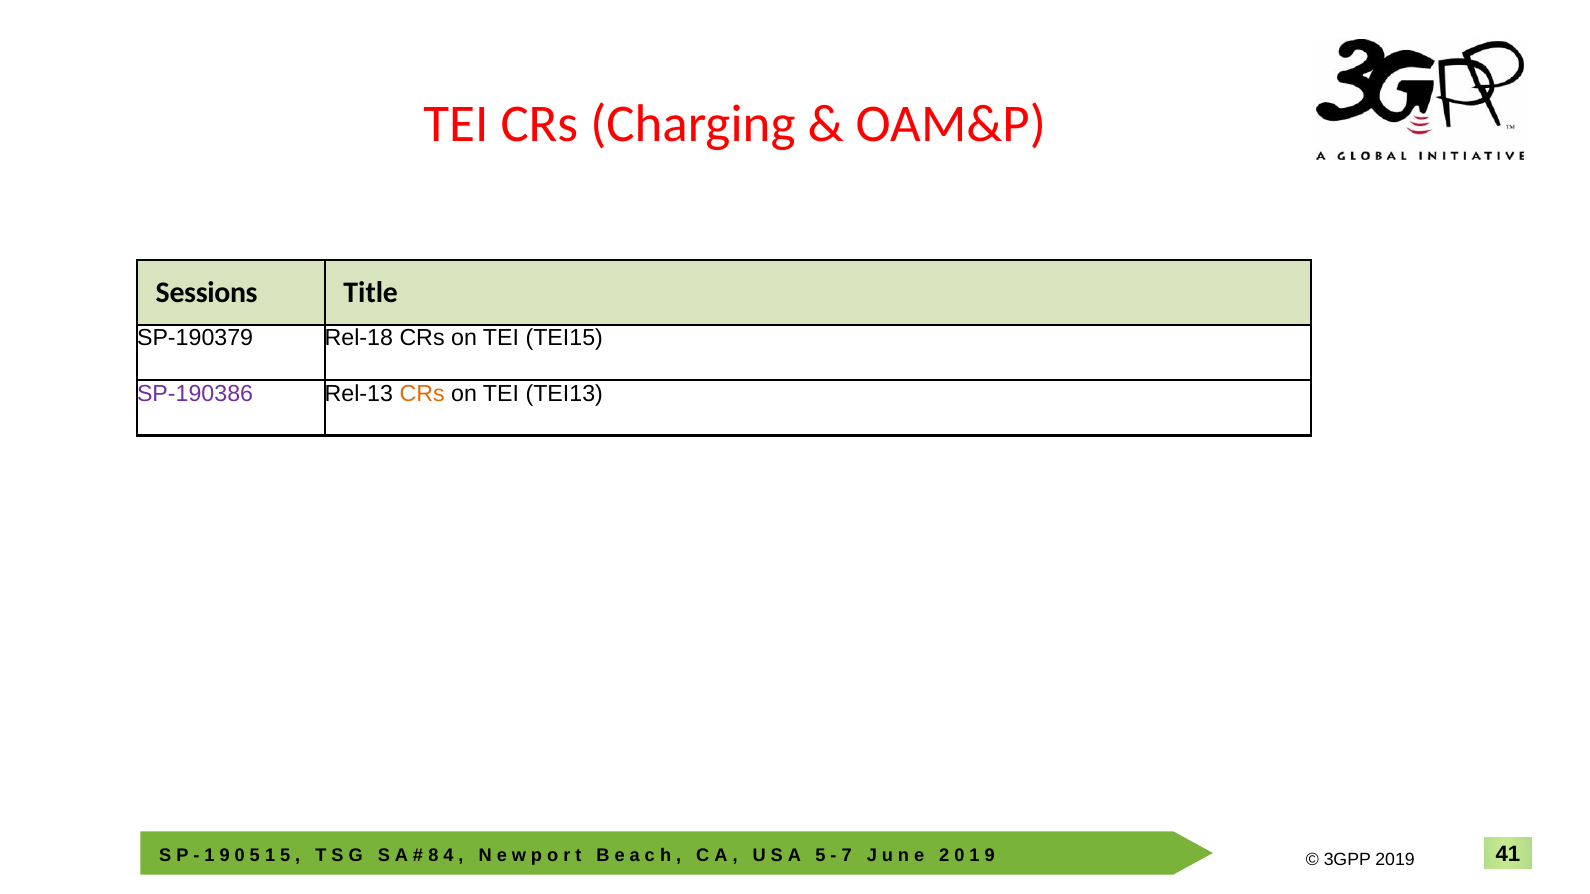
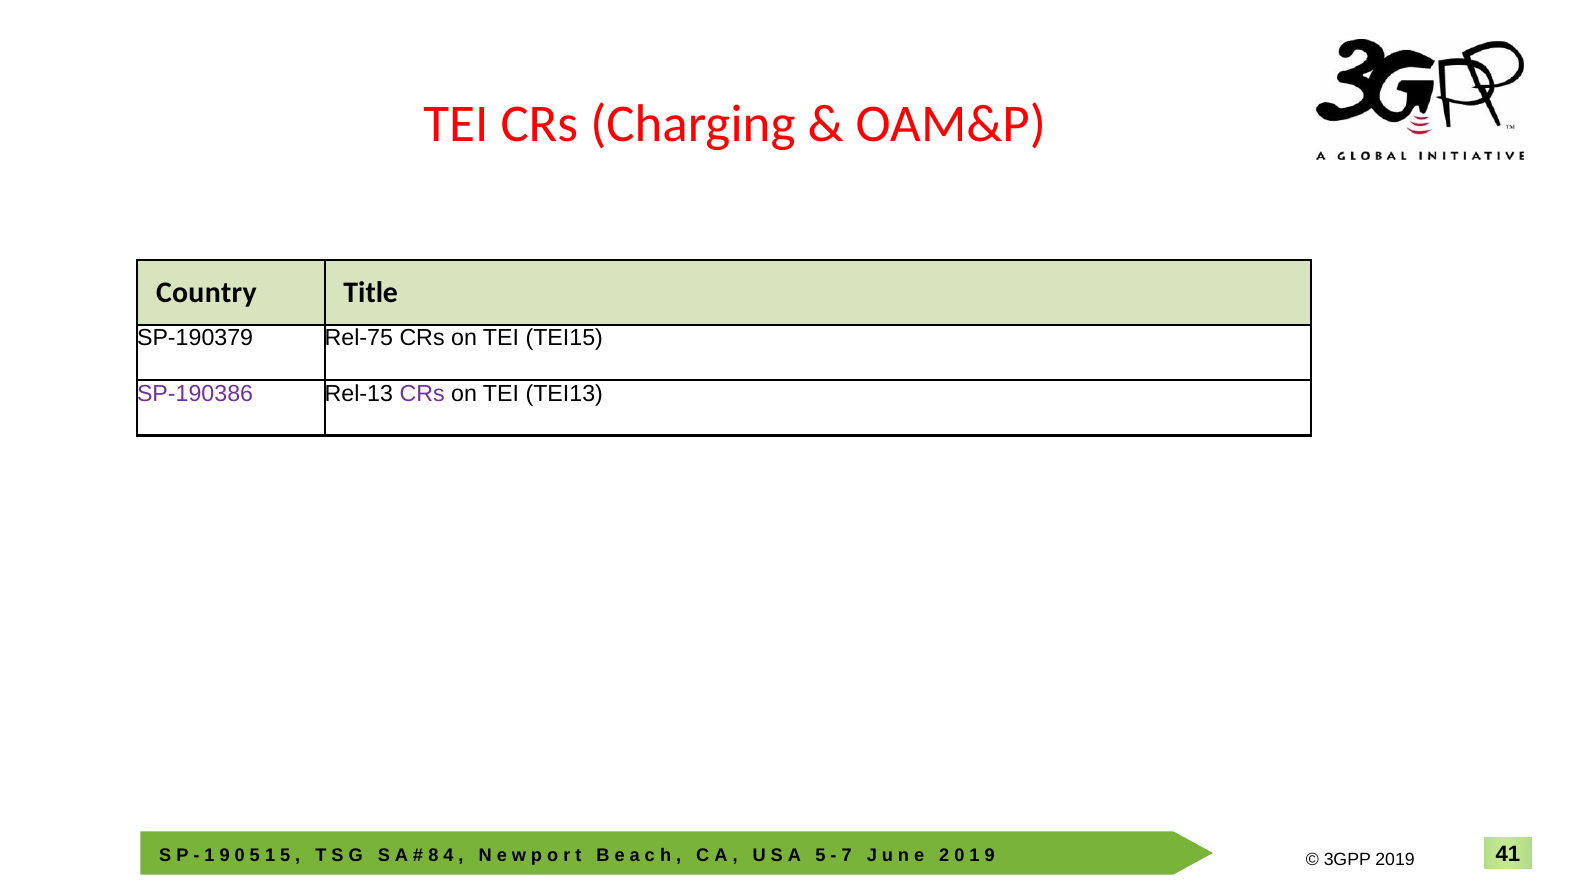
Sessions: Sessions -> Country (206, 293)
Rel-18: Rel-18 -> Rel-75 (359, 338)
CRs colour: orange -> purple (422, 394)
